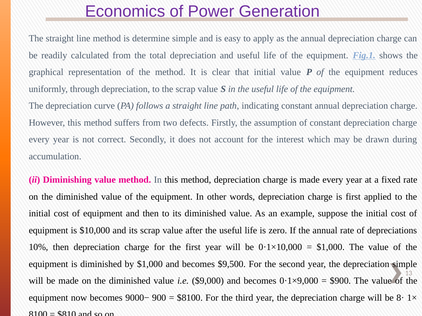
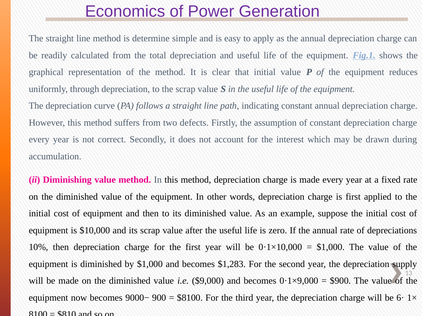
$9,500: $9,500 -> $1,283 (232, 264)
depreciation simple: simple -> supply (405, 264)
8·: 8· -> 6· (400, 298)
